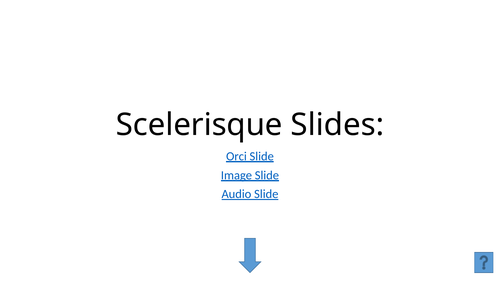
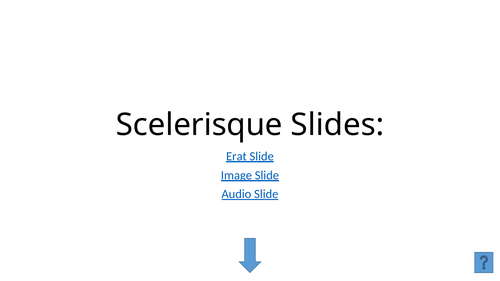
Orci: Orci -> Erat (236, 156)
